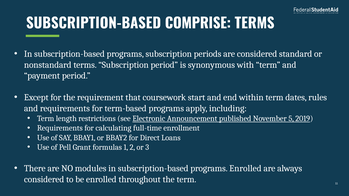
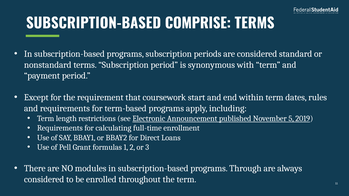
programs Enrolled: Enrolled -> Through (245, 169)
